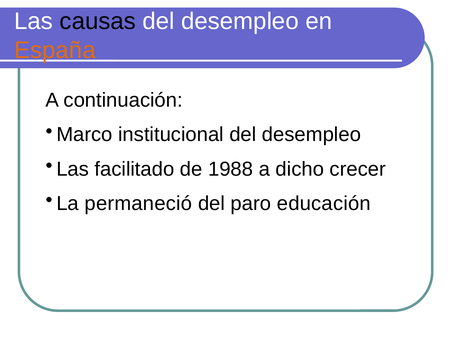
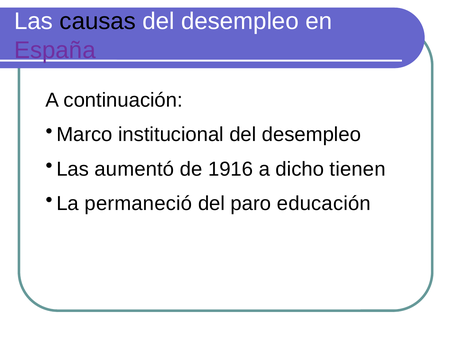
España colour: orange -> purple (55, 50)
facilitado: facilitado -> aumentó (134, 169)
1988: 1988 -> 1916 (231, 169)
crecer: crecer -> tienen (358, 169)
